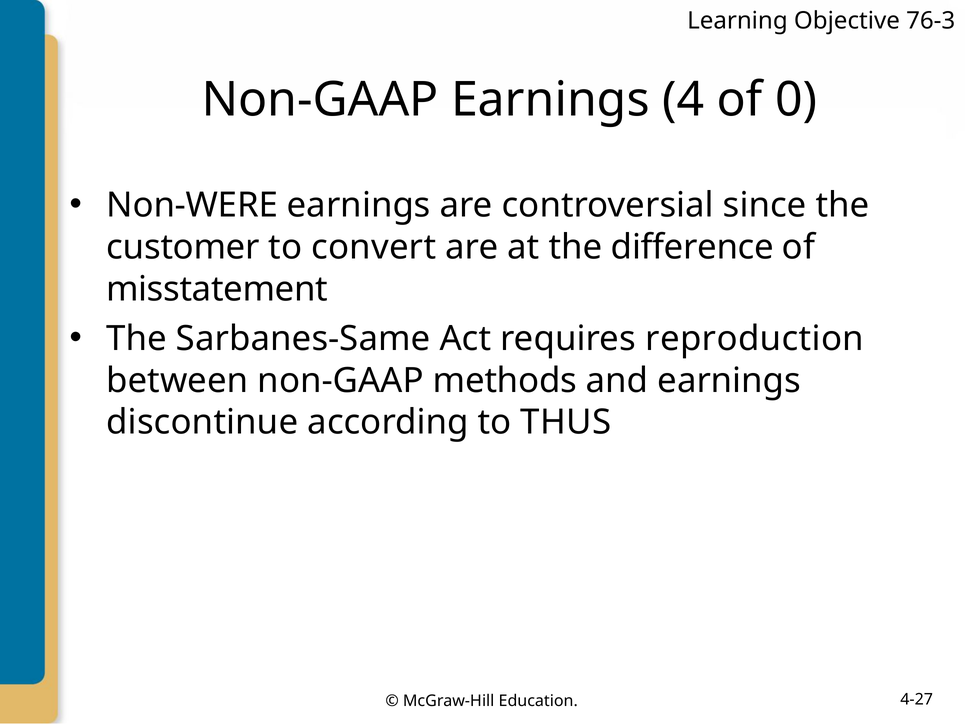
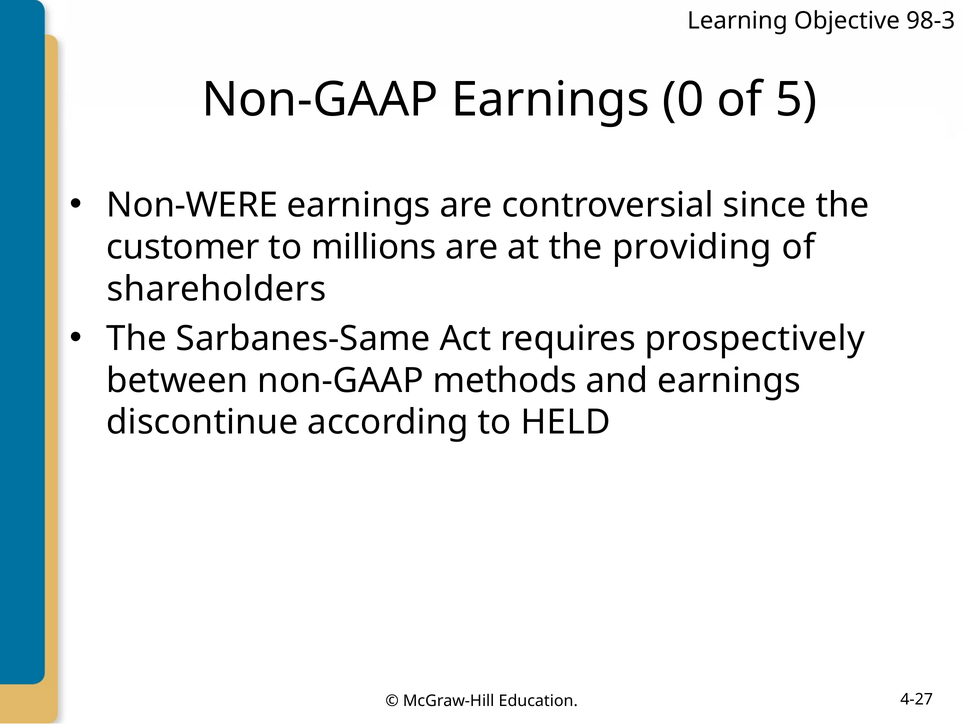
76-3: 76-3 -> 98-3 (931, 21)
4: 4 -> 0 (683, 100)
0: 0 -> 5 (796, 100)
convert: convert -> millions (374, 247)
difference: difference -> providing (692, 247)
misstatement: misstatement -> shareholders (217, 289)
reproduction: reproduction -> prospectively (755, 339)
THUS: THUS -> HELD (566, 422)
